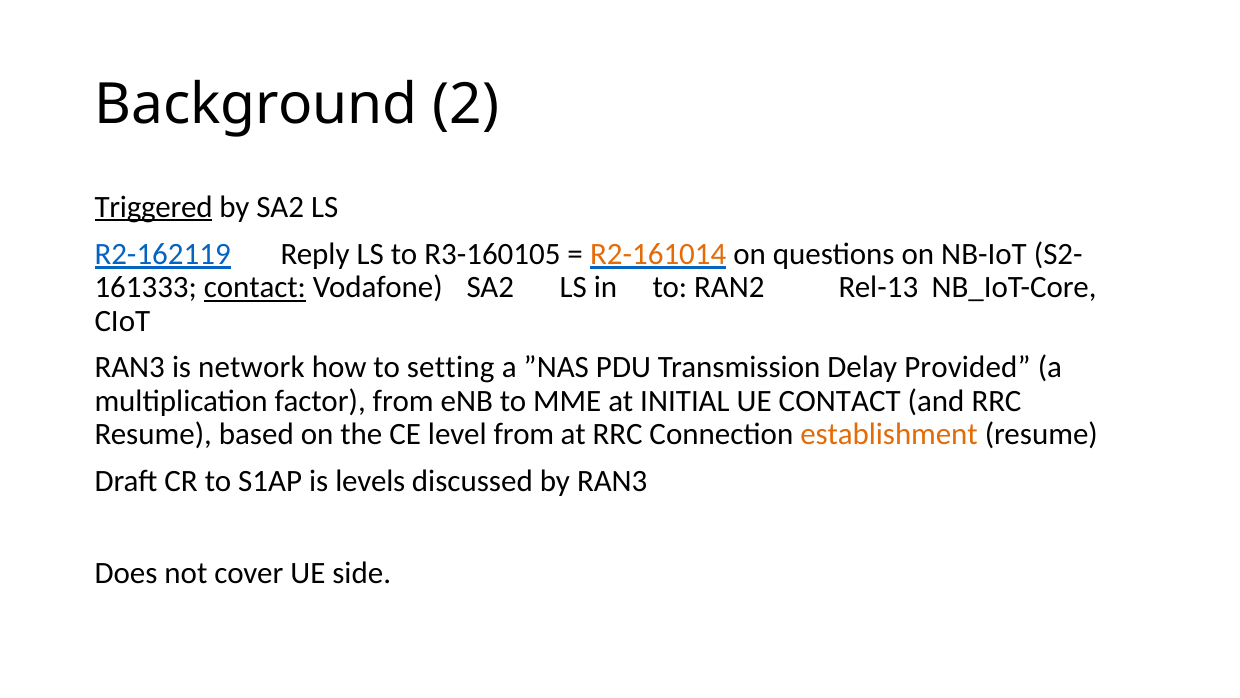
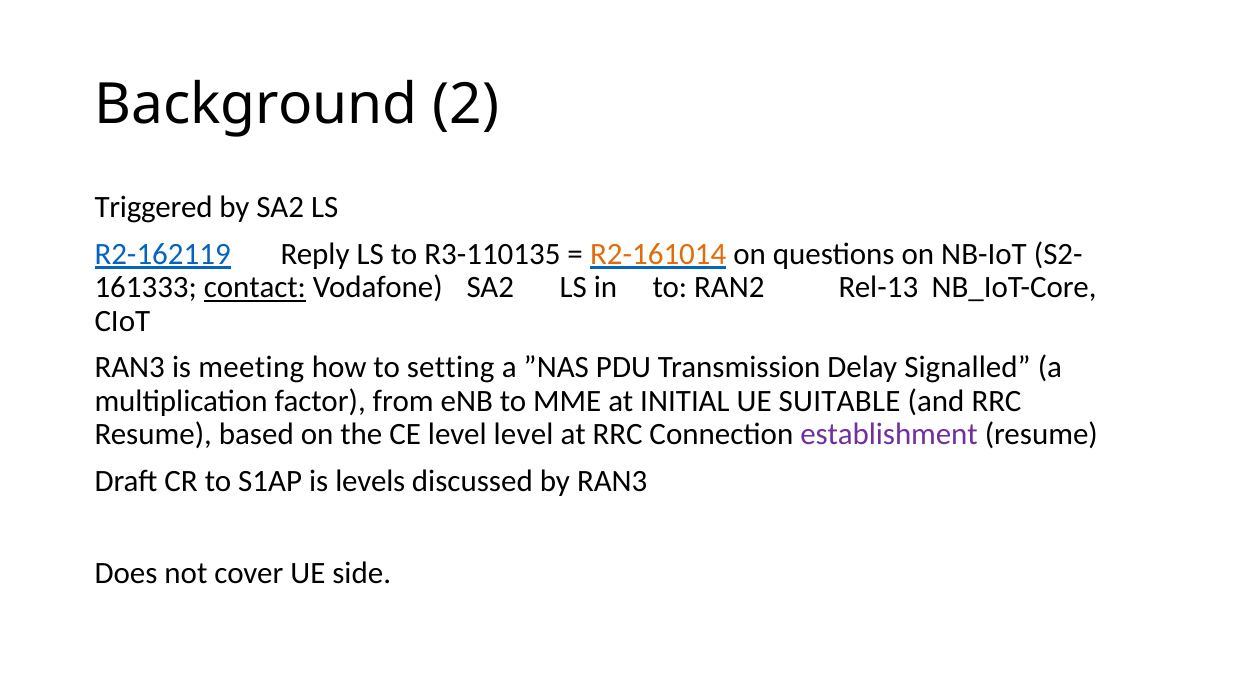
Triggered underline: present -> none (154, 207)
R3-160105: R3-160105 -> R3-110135 (492, 254)
network: network -> meeting (251, 367)
Provided: Provided -> Signalled (967, 367)
UE CONTACT: CONTACT -> SUITABLE (840, 401)
level from: from -> level (524, 434)
establishment colour: orange -> purple (889, 434)
